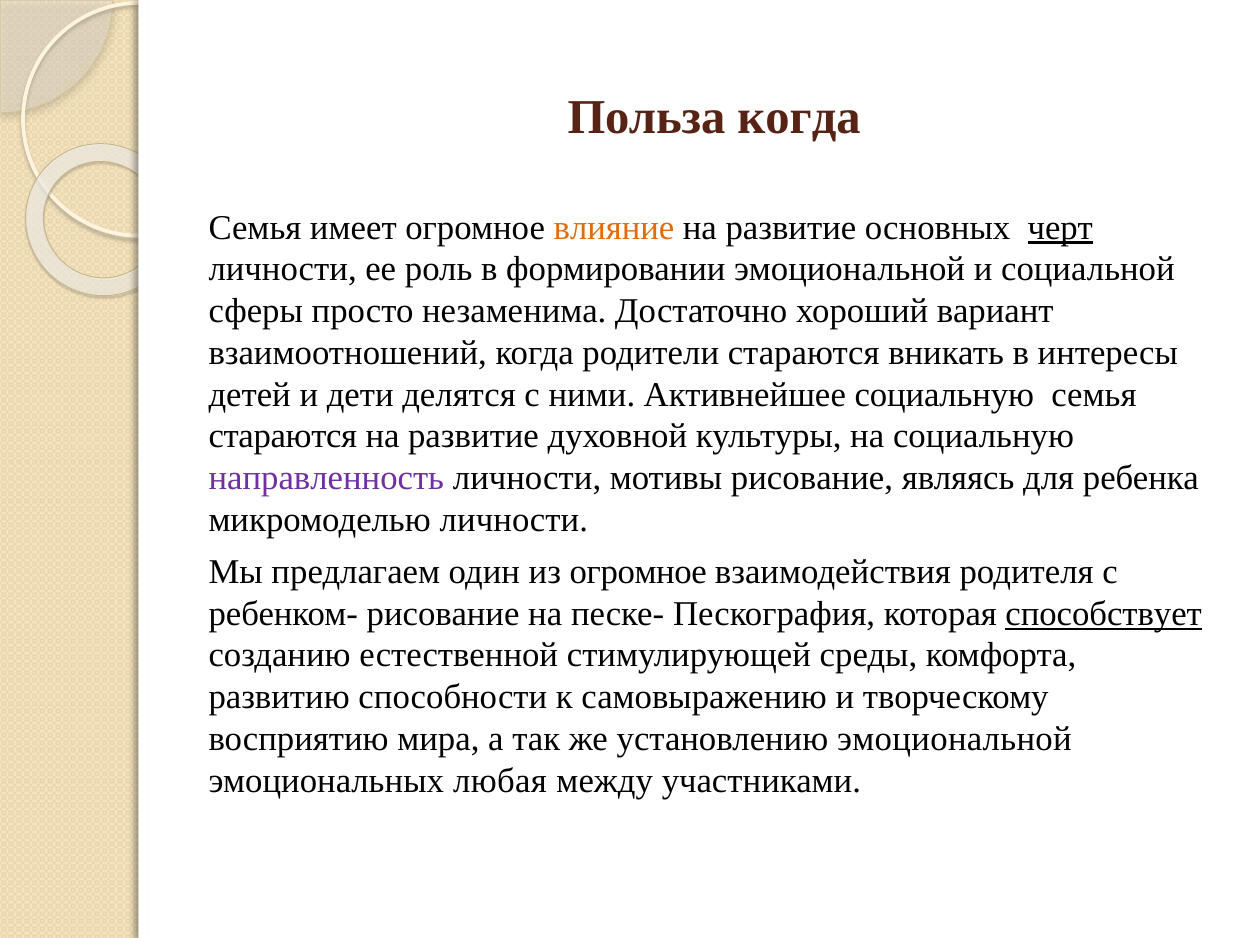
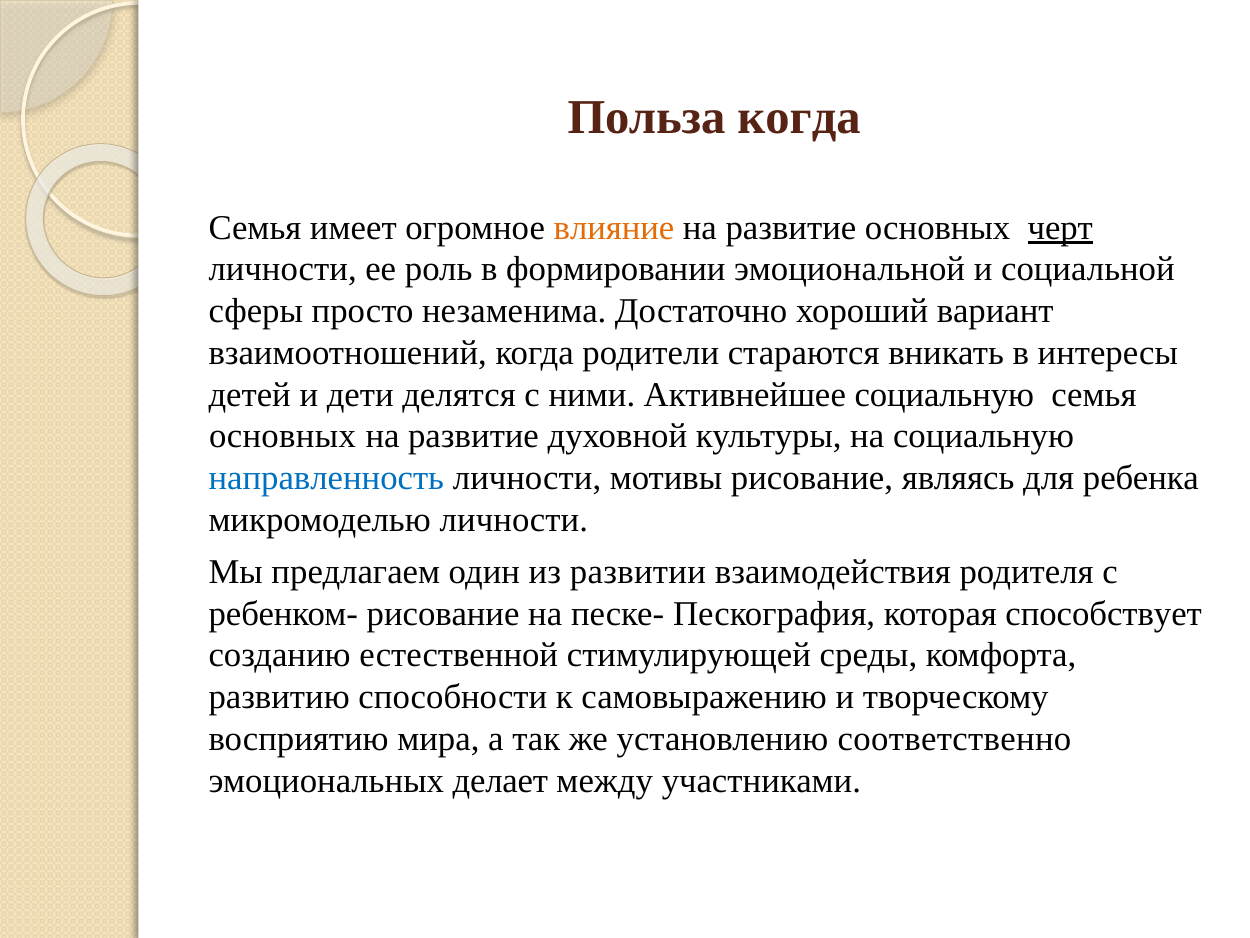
стараются: стараются -> основных (283, 436)
направленность colour: purple -> blue (326, 478)
из огромное: огромное -> развитии (638, 572)
способствует underline: present -> none (1104, 613)
установлению эмоциональной: эмоциональной -> соответственно (954, 739)
любая: любая -> делает (500, 780)
